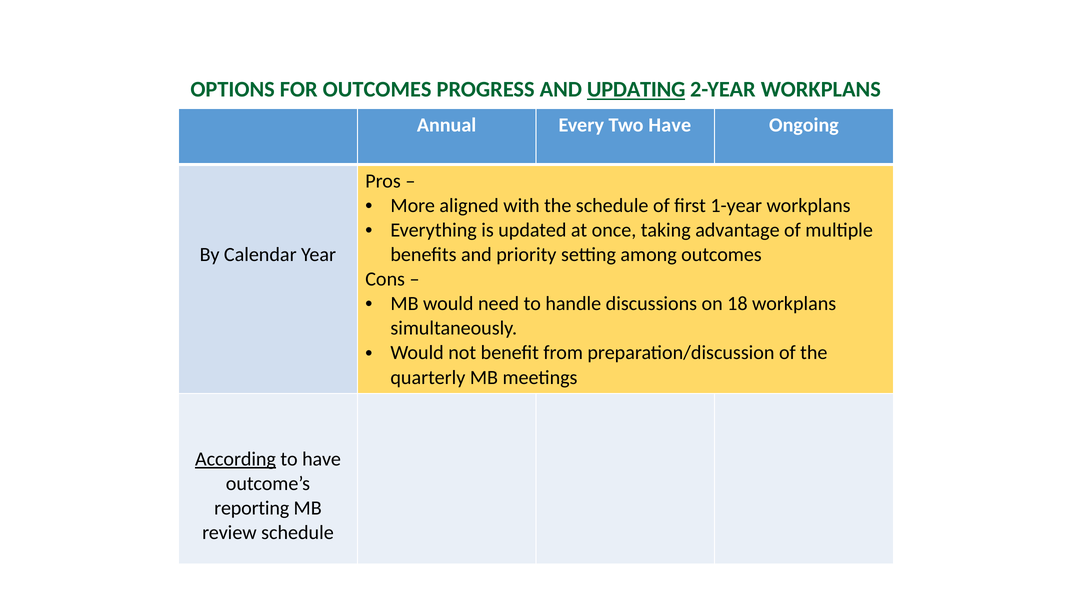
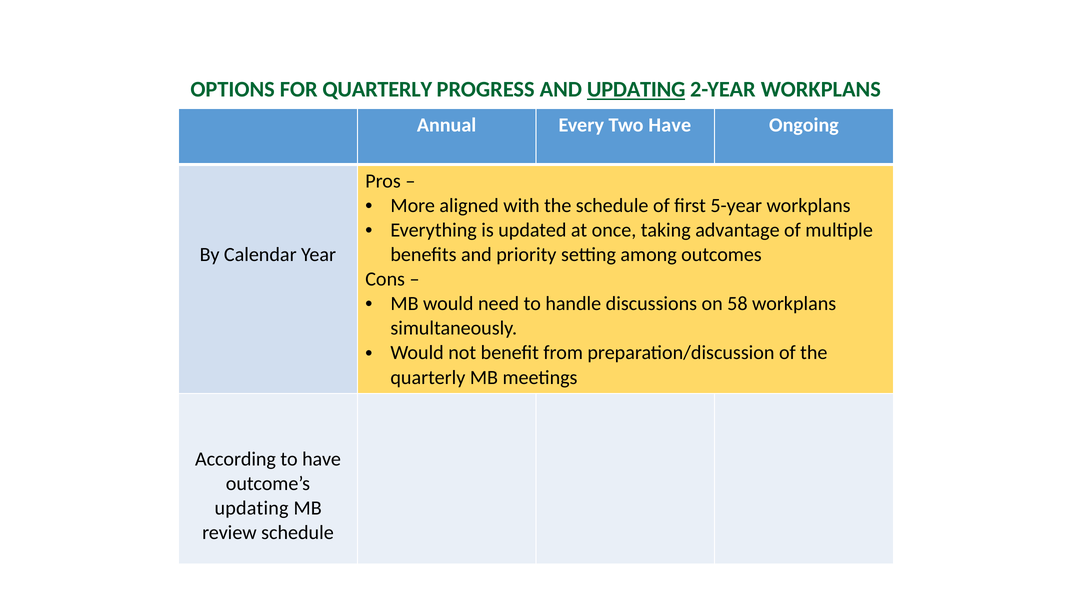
FOR OUTCOMES: OUTCOMES -> QUARTERLY (377, 90)
1-year: 1-year -> 5-year (736, 206)
18: 18 -> 58 (737, 304)
According underline: present -> none (236, 459)
reporting: reporting -> updating (252, 508)
